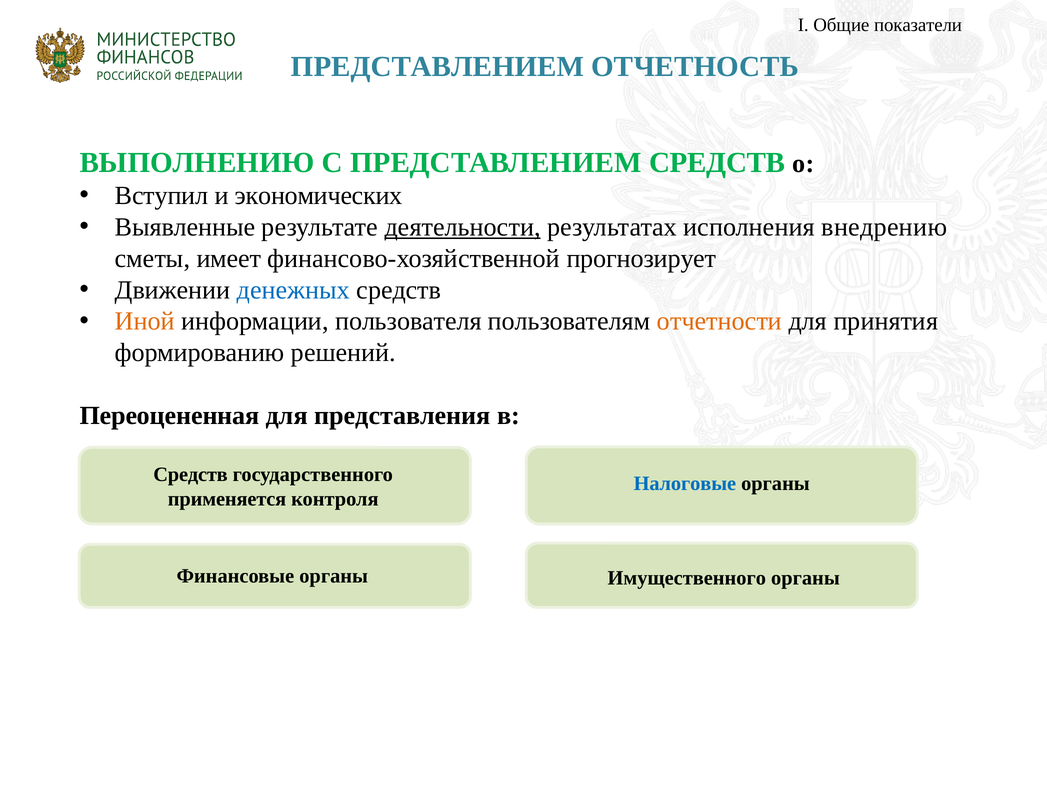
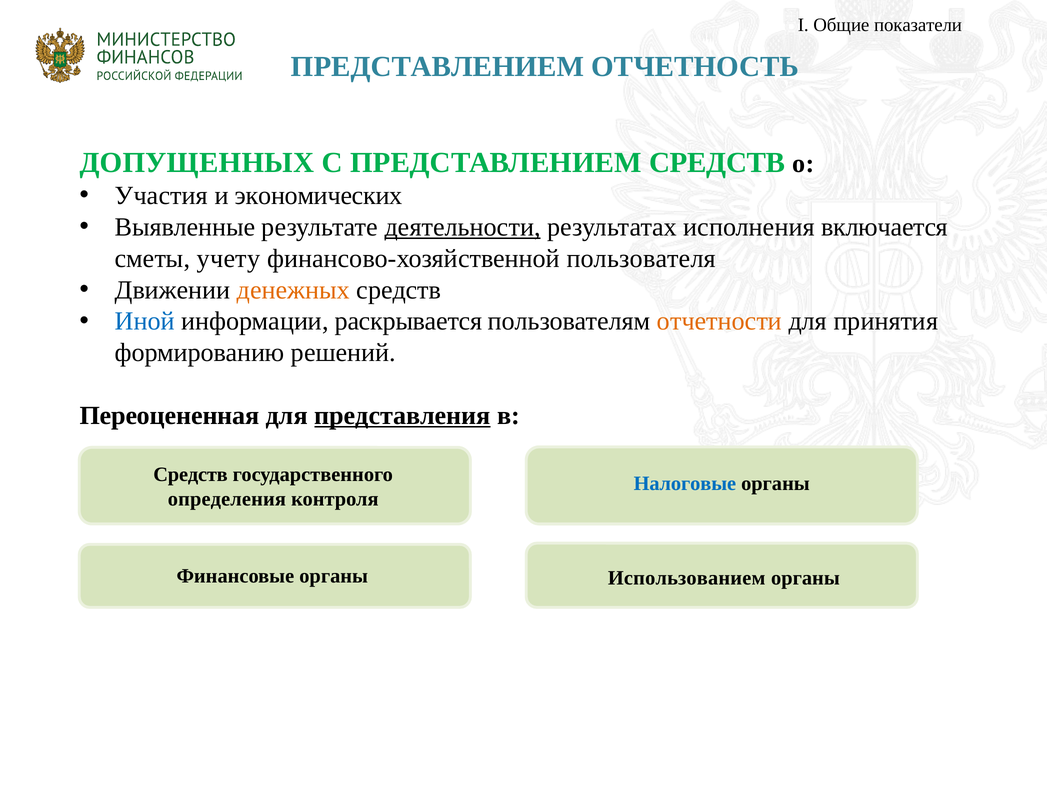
ВЫПОЛНЕНИЮ: ВЫПОЛНЕНИЮ -> ДОПУЩЕННЫХ (197, 163)
Вступил: Вступил -> Участия (161, 196)
внедрению: внедрению -> включается (885, 227)
имеет: имеет -> учету (229, 259)
прогнозирует: прогнозирует -> пользователя (641, 259)
денежных colour: blue -> orange (293, 290)
Иной colour: orange -> blue (145, 321)
пользователя: пользователя -> раскрывается (408, 321)
представления underline: none -> present (402, 416)
применяется: применяется -> определения (227, 499)
Имущественного: Имущественного -> Использованием (687, 578)
